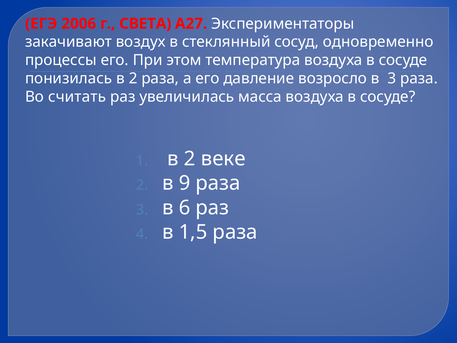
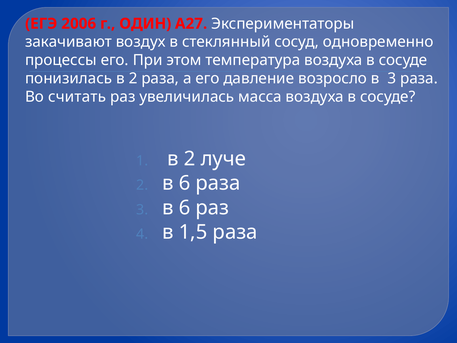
СВЕТА: СВЕТА -> ОДИН (145, 24)
веке: веке -> луче (223, 159)
2 в 9: 9 -> 6 (185, 183)
